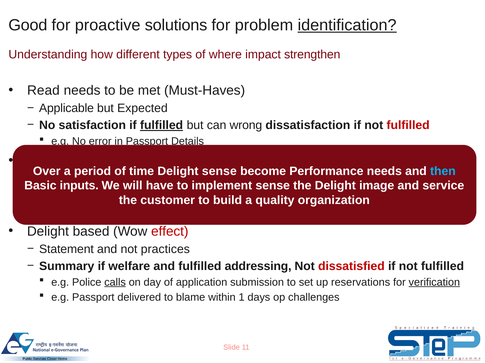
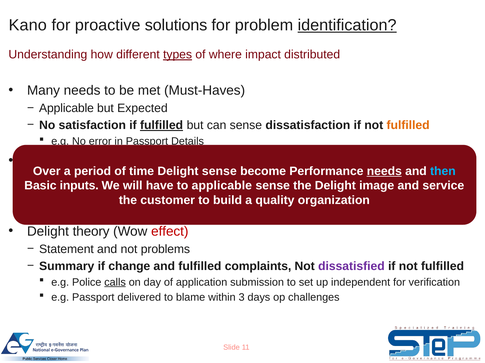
Good: Good -> Kano (28, 25)
types underline: none -> present (178, 55)
strengthen: strengthen -> distributed (312, 55)
Read: Read -> Many (43, 91)
can wrong: wrong -> sense (246, 126)
fulfilled colour: red -> orange (408, 126)
needs underline: none -> present (384, 171)
to implement: implement -> applicable (222, 186)
based: based -> theory (91, 232)
practices: practices -> problems (165, 250)
welfare: welfare -> change (129, 267)
addressing: addressing -> complaints (258, 267)
dissatisfied colour: red -> purple (351, 267)
reservations: reservations -> independent (361, 283)
verification underline: present -> none (434, 283)
1: 1 -> 3 (242, 298)
